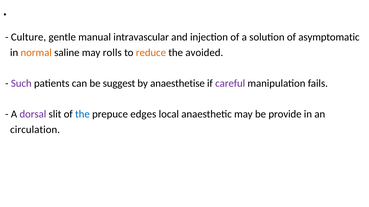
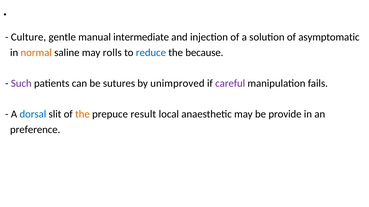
intravascular: intravascular -> intermediate (141, 37)
reduce colour: orange -> blue (151, 53)
avoided: avoided -> because (204, 53)
suggest: suggest -> sutures (119, 84)
anaesthetise: anaesthetise -> unimproved (177, 84)
dorsal colour: purple -> blue (33, 115)
the colour: blue -> orange (82, 115)
edges: edges -> result (143, 115)
circulation: circulation -> preference (35, 130)
